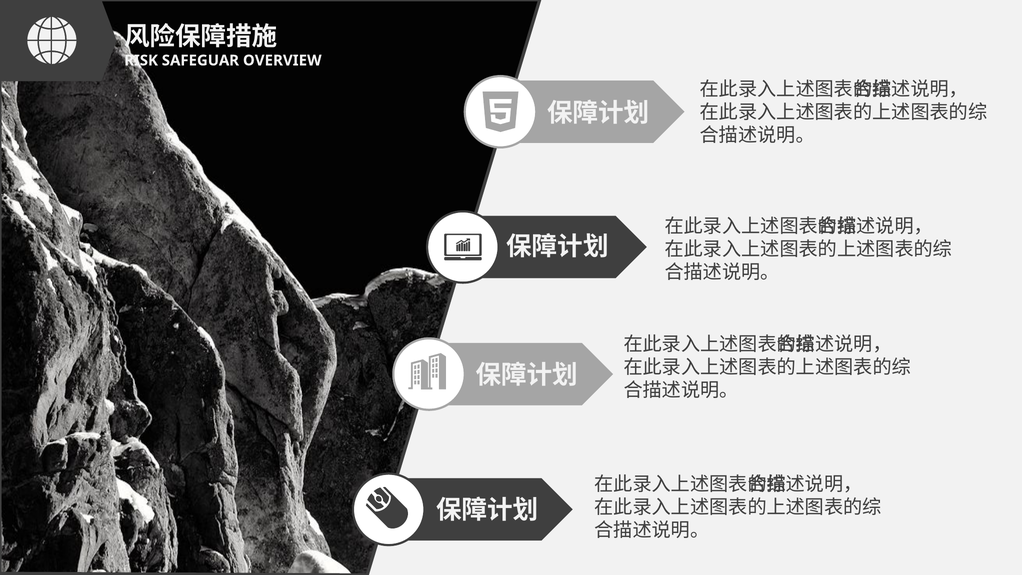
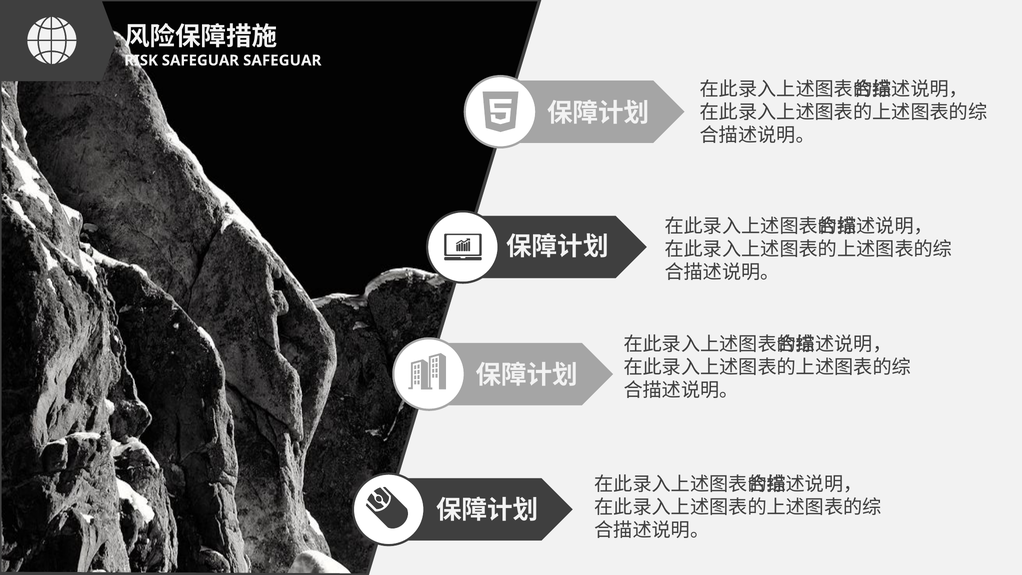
SAFEGUAR OVERVIEW: OVERVIEW -> SAFEGUAR (282, 60)
